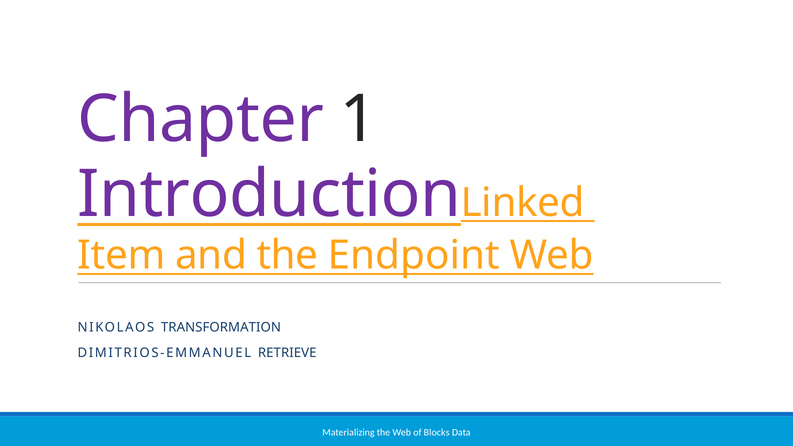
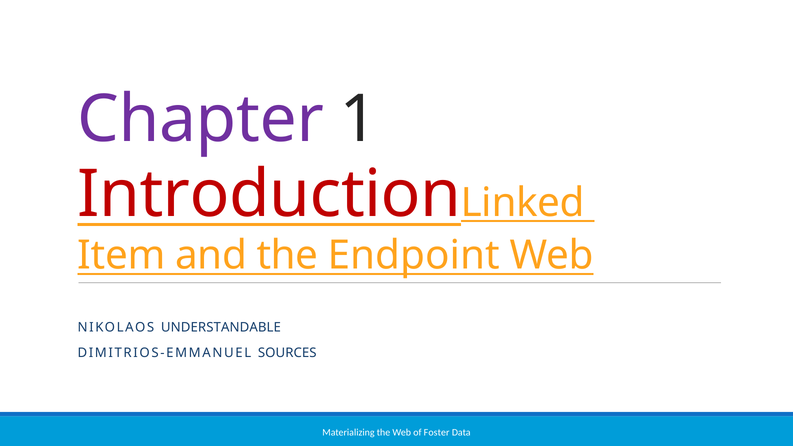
Introduction colour: purple -> red (269, 194)
TRANSFORMATION: TRANSFORMATION -> UNDERSTANDABLE (221, 327)
RETRIEVE: RETRIEVE -> SOURCES (287, 353)
Blocks: Blocks -> Foster (437, 433)
